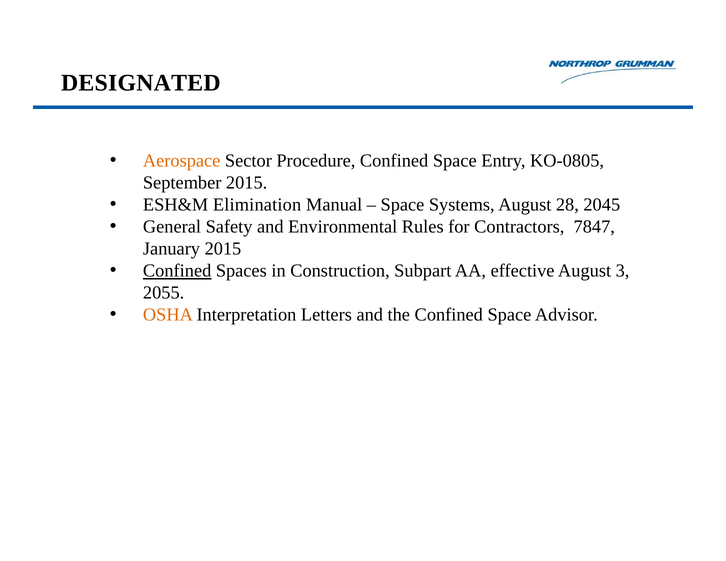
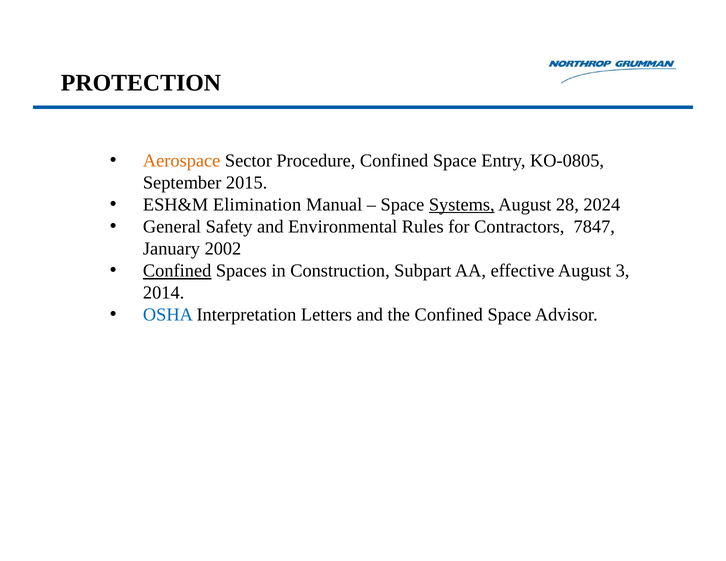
DESIGNATED: DESIGNATED -> PROTECTION (141, 83)
Systems underline: none -> present (462, 205)
2045: 2045 -> 2024 (602, 205)
January 2015: 2015 -> 2002 (223, 249)
2055: 2055 -> 2014 (164, 293)
OSHA colour: orange -> blue (168, 315)
